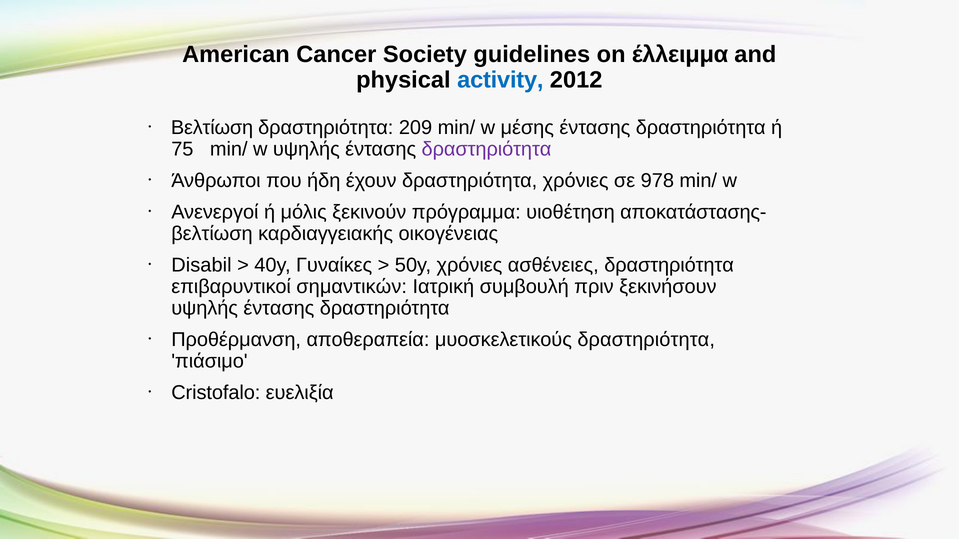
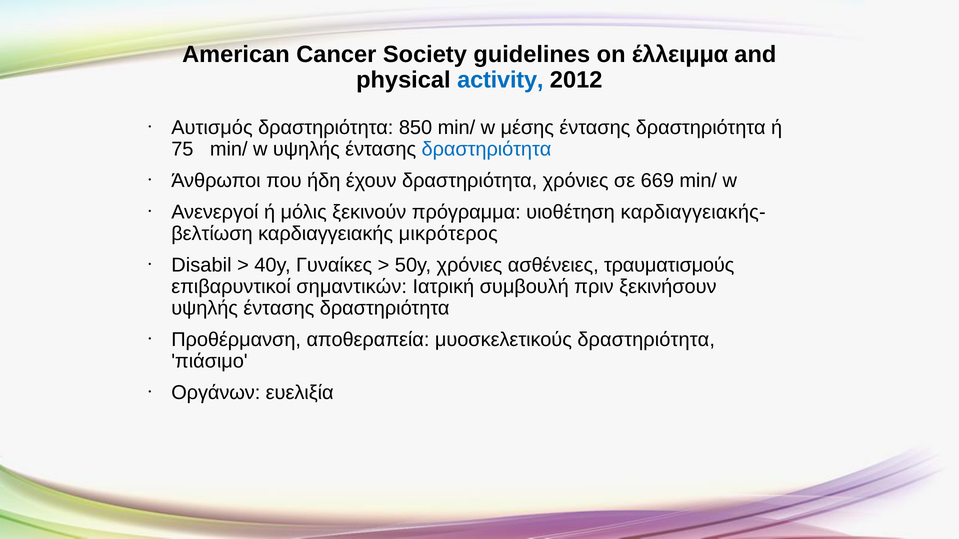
Βελτίωση: Βελτίωση -> Αυτισμός (212, 128)
209: 209 -> 850 (416, 128)
δραστηριότητα colour: purple -> blue (487, 149)
978: 978 -> 669 (657, 181)
αποκατάστασης-: αποκατάστασης- -> καρδιαγγειακής- (693, 212)
οικογένειας: οικογένειας -> μικρότερος (448, 234)
ασθένειες δραστηριότητα: δραστηριότητα -> τραυματισμούς (669, 265)
Cristofalo: Cristofalo -> Οργάνων (216, 393)
